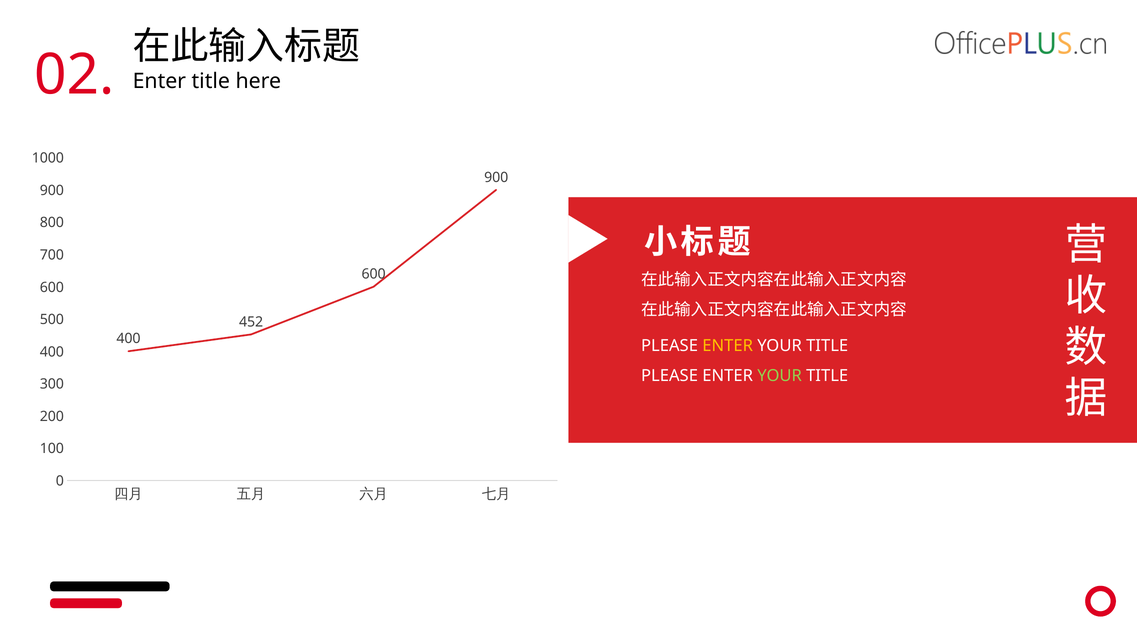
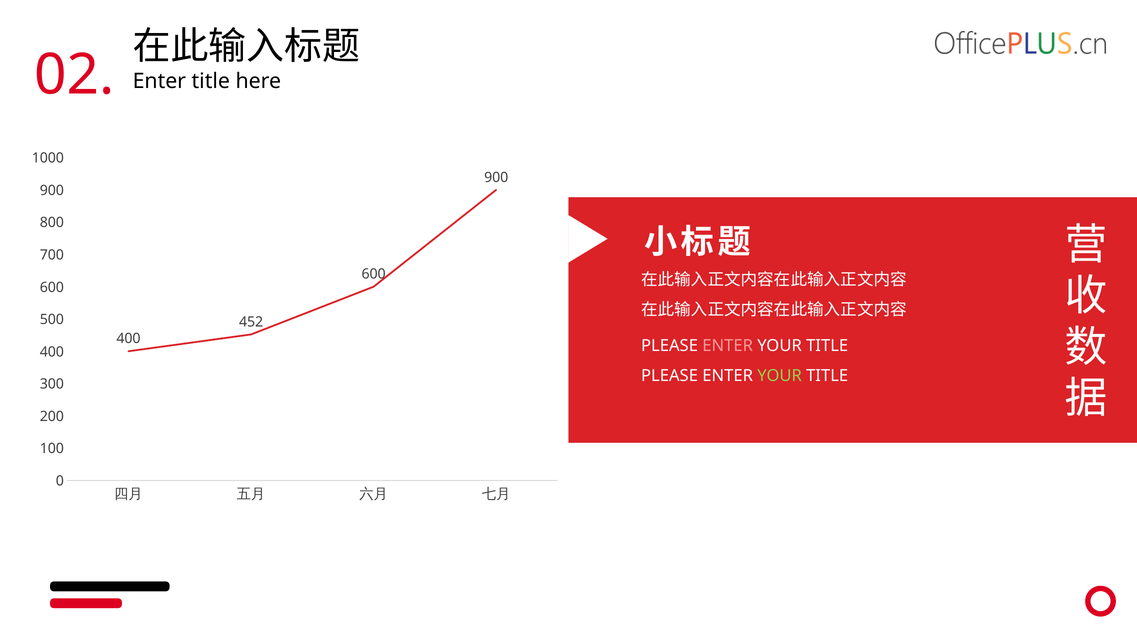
ENTER colour: yellow -> pink (728, 345)
